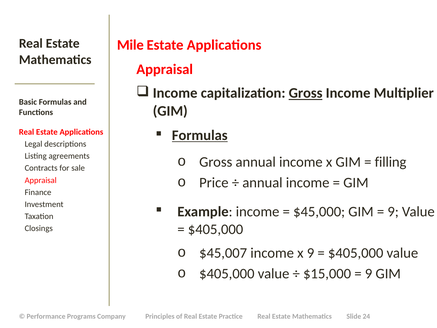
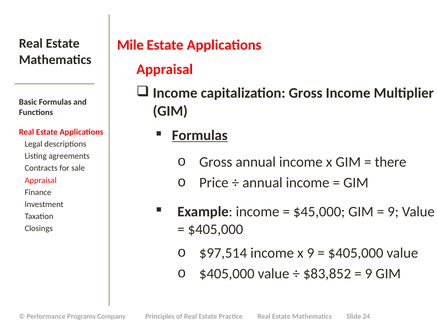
Gross underline: present -> none (306, 93)
filling: filling -> there (391, 162)
$45,007: $45,007 -> $97,514 (223, 253)
$15,000: $15,000 -> $83,852 (327, 274)
